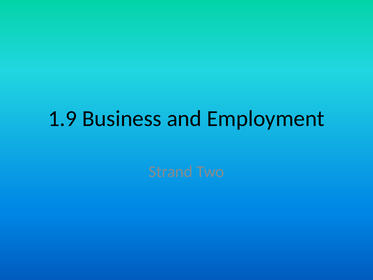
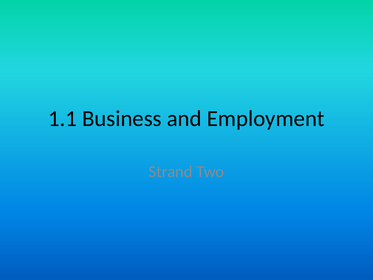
1.9: 1.9 -> 1.1 (63, 118)
